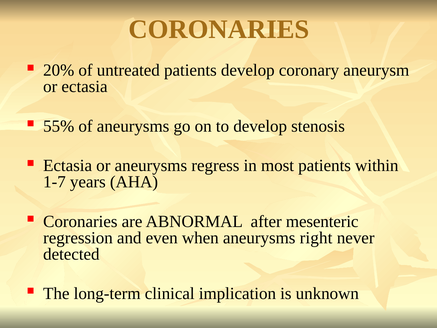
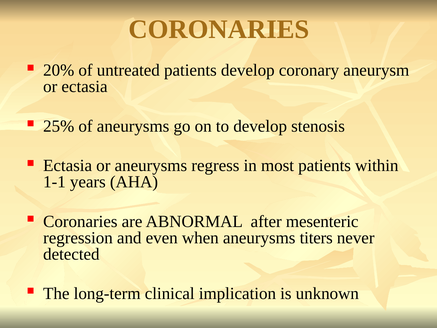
55%: 55% -> 25% (59, 126)
1-7: 1-7 -> 1-1 (54, 182)
right: right -> titers (316, 238)
